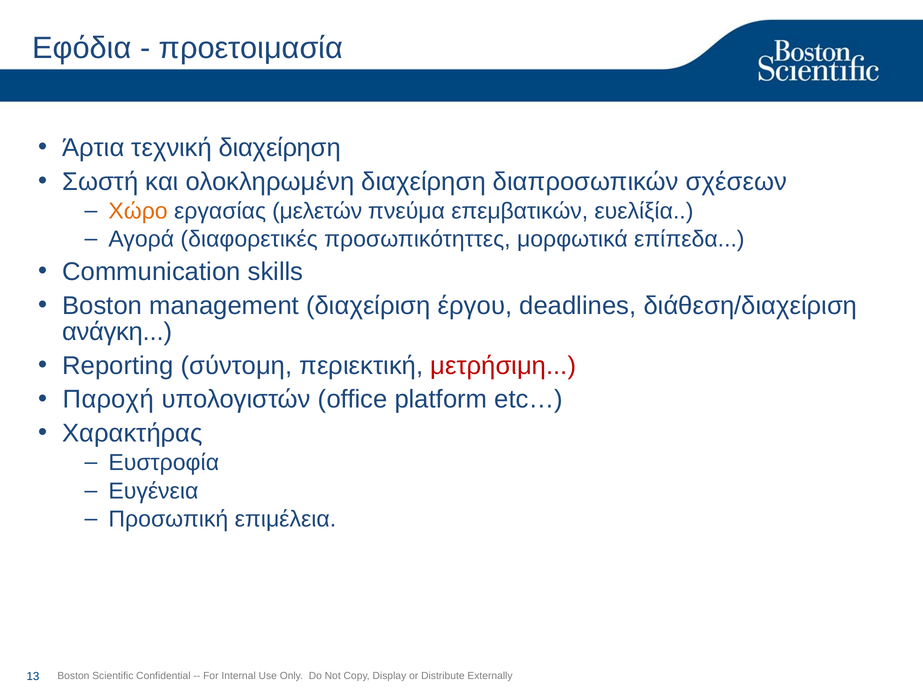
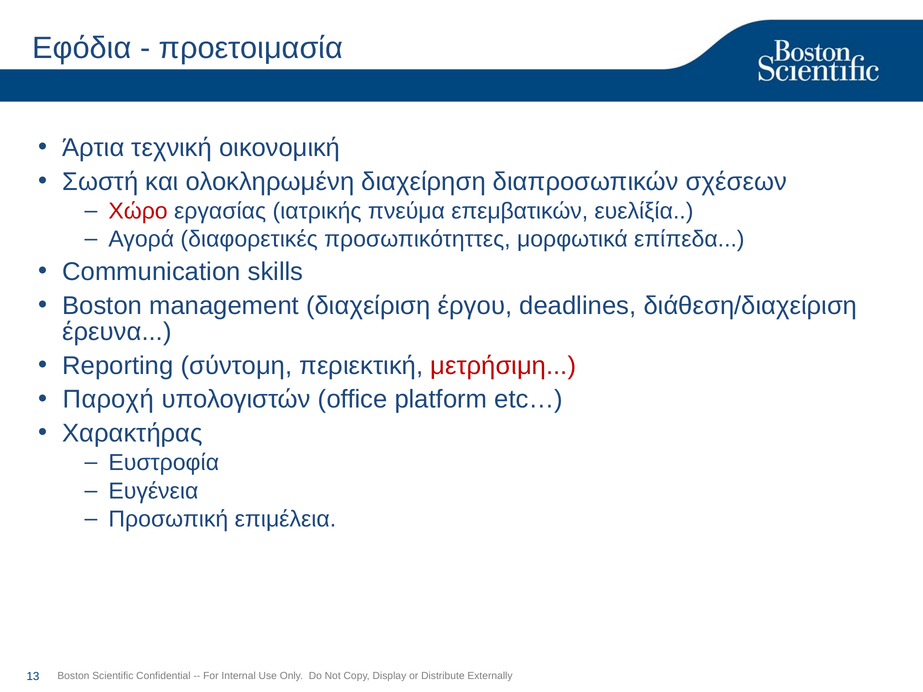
τεχνική διαχείρηση: διαχείρηση -> οικονομική (280, 148)
Χώρο colour: orange -> red (138, 211)
μελετών: μελετών -> ιατρικής (317, 211)
ανάγκη: ανάγκη -> έρευνα (117, 332)
